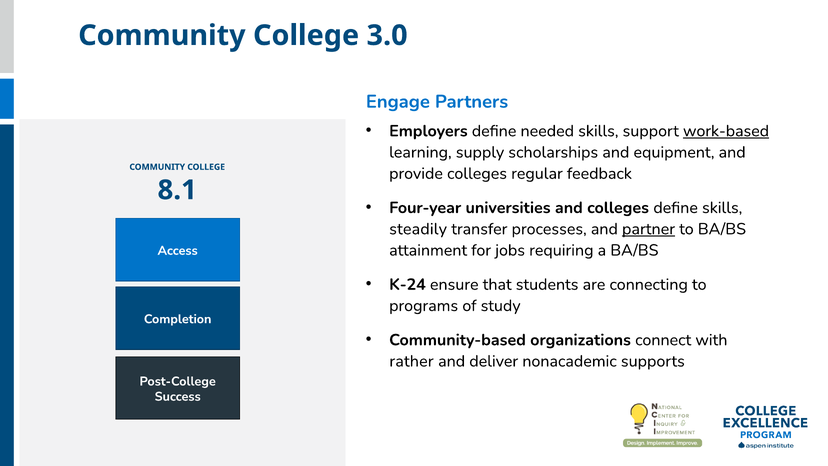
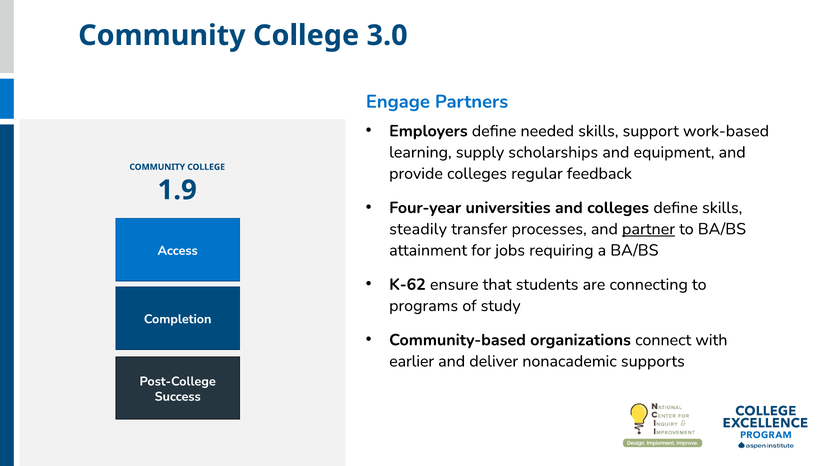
work-based underline: present -> none (726, 131)
8.1: 8.1 -> 1.9 (177, 190)
K-24: K-24 -> K-62 (407, 284)
rather: rather -> earlier (412, 361)
